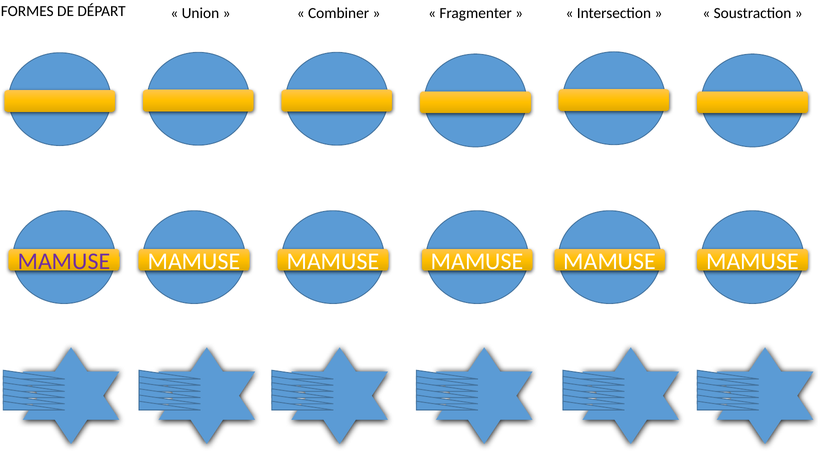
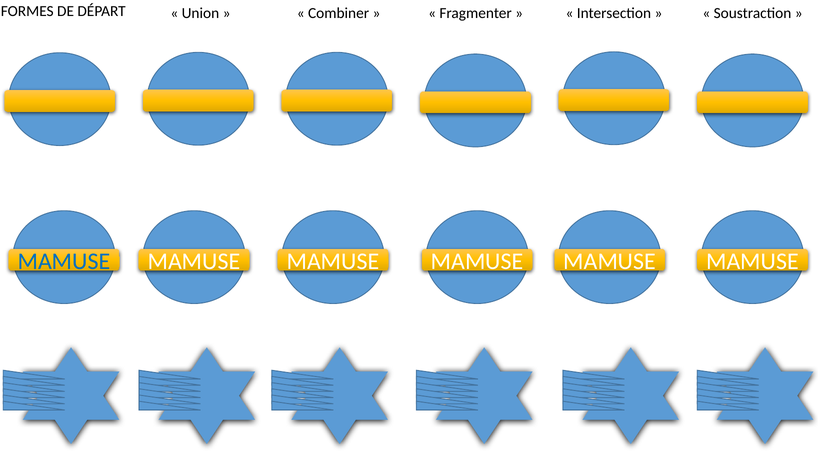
MAMUSE colour: purple -> blue (64, 261)
